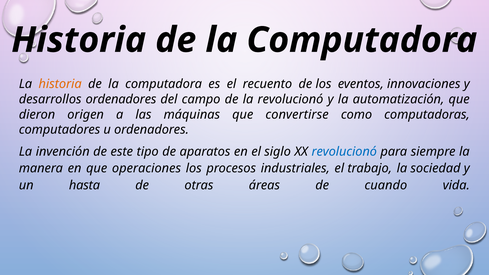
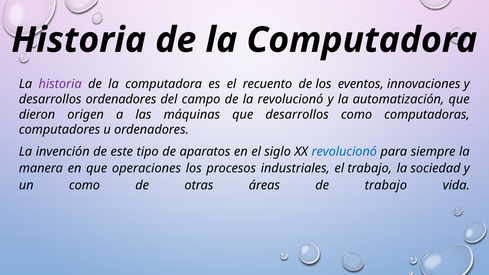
historia colour: orange -> purple (60, 84)
que convertirse: convertirse -> desarrollos (297, 114)
un hasta: hasta -> como (84, 185)
de cuando: cuando -> trabajo (386, 185)
